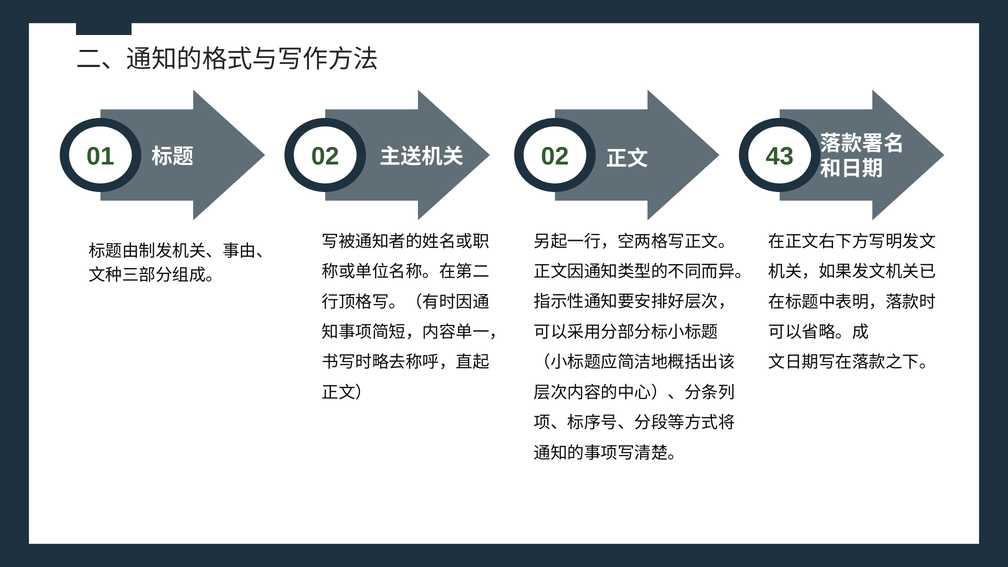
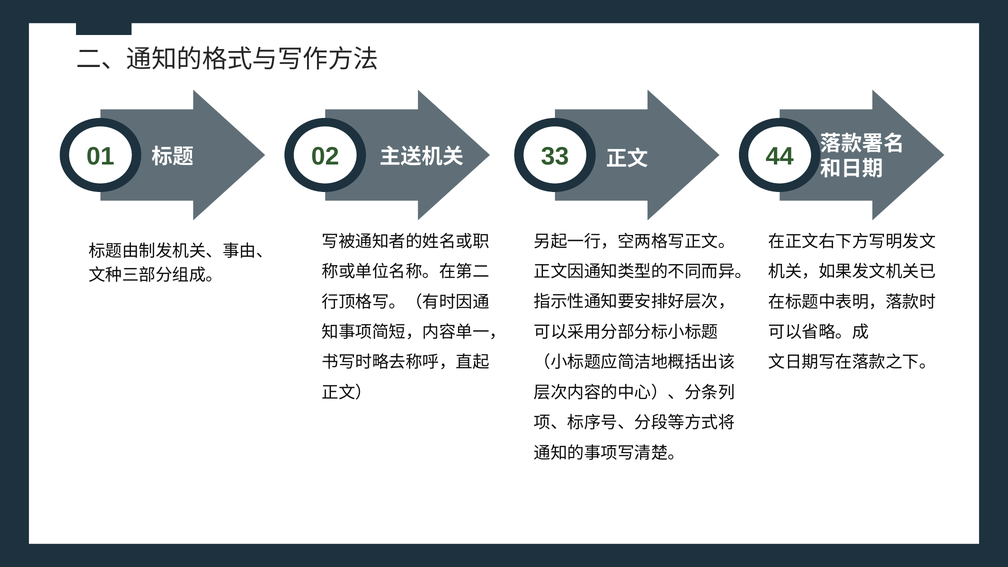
02: 02 -> 33 (555, 157)
43: 43 -> 44 (780, 157)
